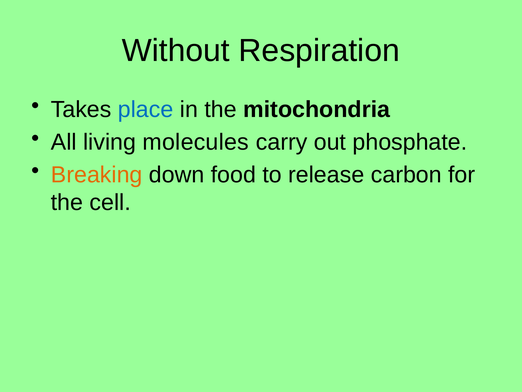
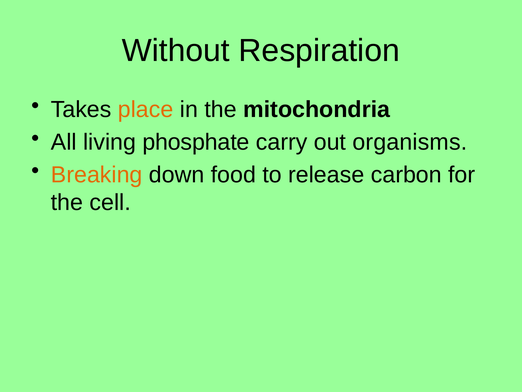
place colour: blue -> orange (146, 110)
molecules: molecules -> phosphate (196, 142)
phosphate: phosphate -> organisms (410, 142)
